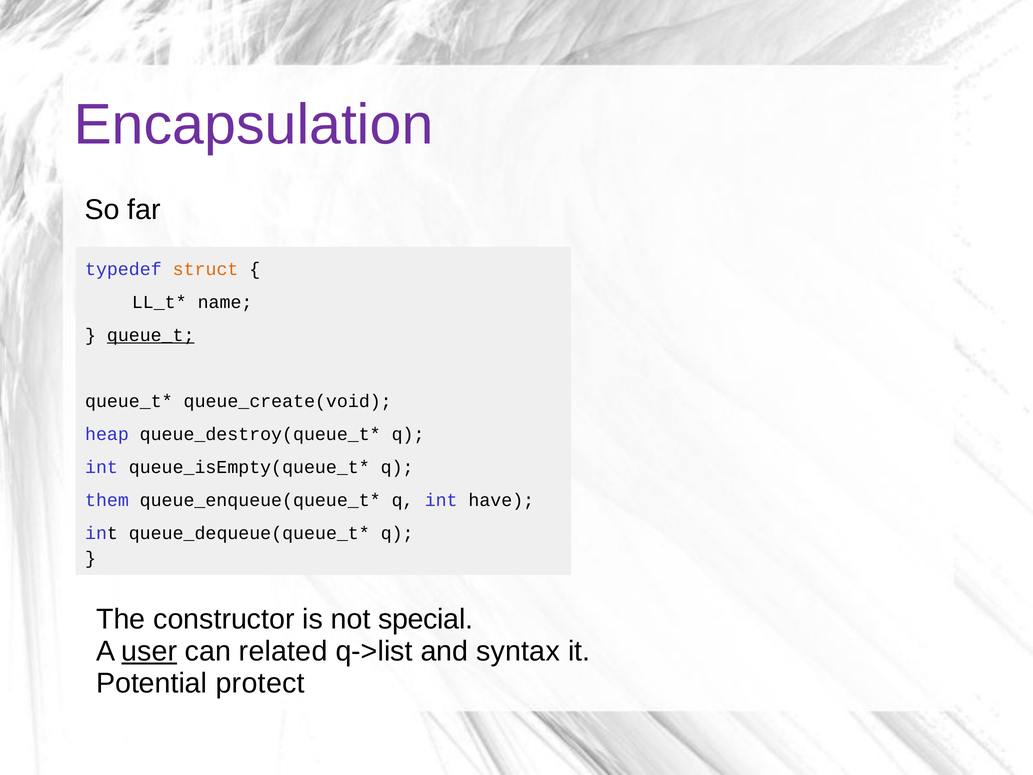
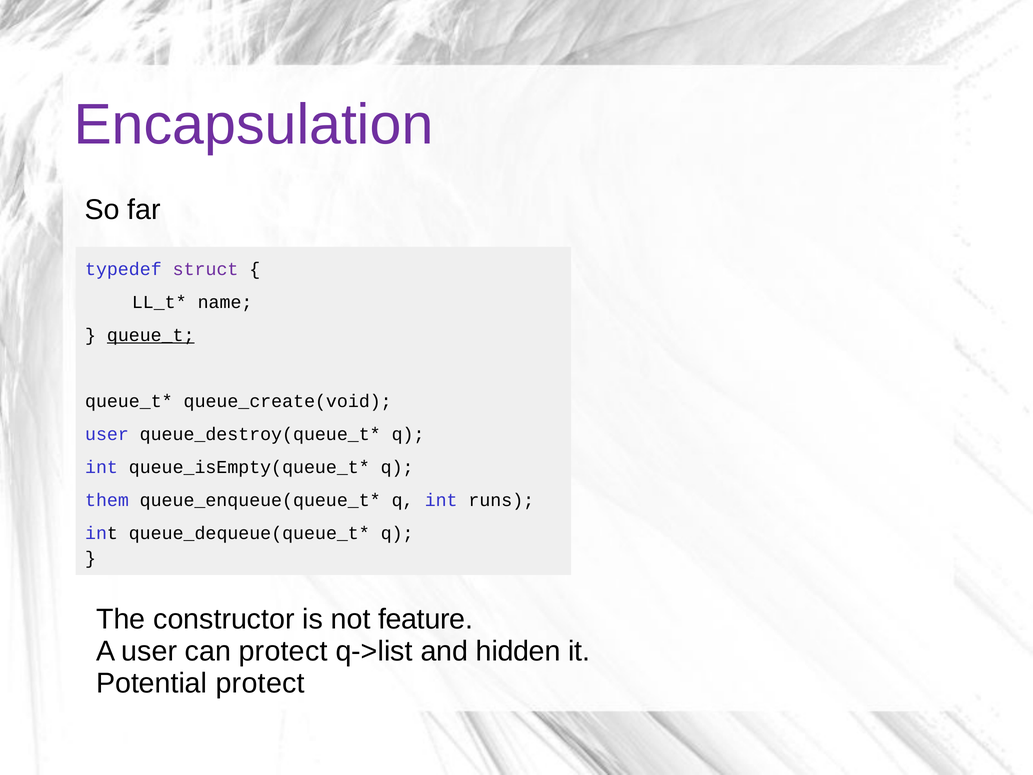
struct colour: orange -> purple (206, 269)
heap: heap -> user (107, 434)
have: have -> runs (501, 500)
special: special -> feature (426, 619)
user underline: present -> none (149, 651)
can related: related -> protect (283, 651)
syntax: syntax -> hidden (518, 651)
